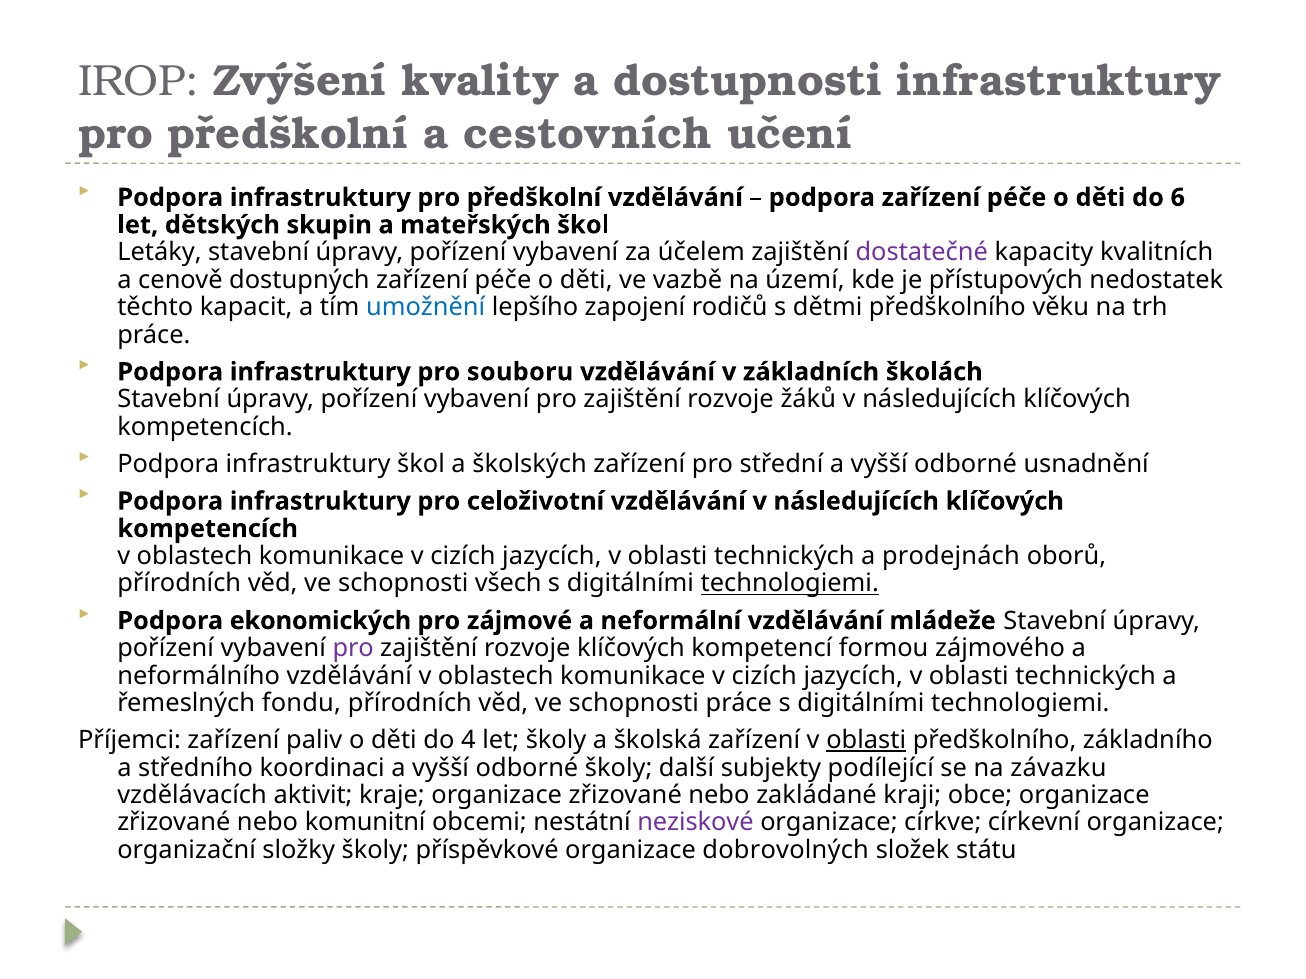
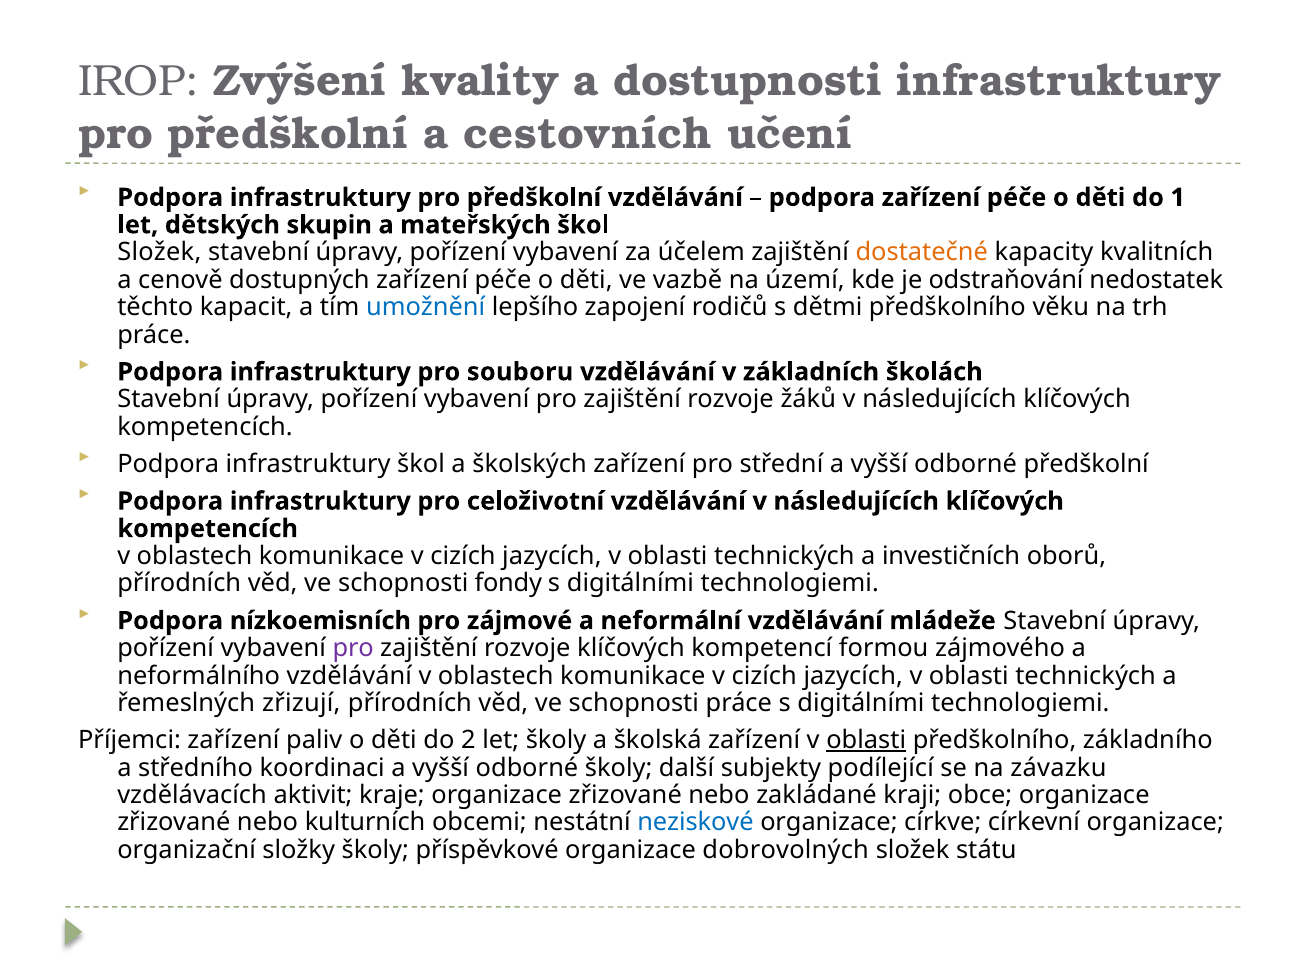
6: 6 -> 1 (1178, 198)
Letáky: Letáky -> Složek (159, 253)
dostatečné colour: purple -> orange (922, 253)
přístupových: přístupových -> odstraňování (1006, 280)
odborné usnadnění: usnadnění -> předškolní (1086, 464)
prodejnách: prodejnách -> investičních (951, 556)
všech: všech -> fondy (508, 584)
technologiemi underline: present -> none (790, 584)
ekonomických: ekonomických -> nízkoemisních (320, 621)
fondu: fondu -> zřizují (301, 703)
4: 4 -> 2 (468, 741)
komunitní: komunitní -> kulturních (365, 823)
neziskové colour: purple -> blue (695, 823)
